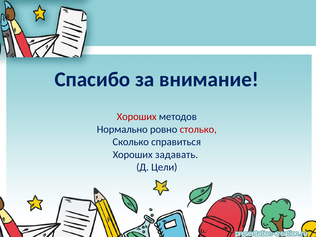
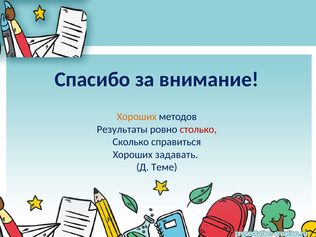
Хороших colour: red -> orange (137, 117)
Нормально: Нормально -> Результаты (122, 129)
Цели: Цели -> Теме (164, 167)
